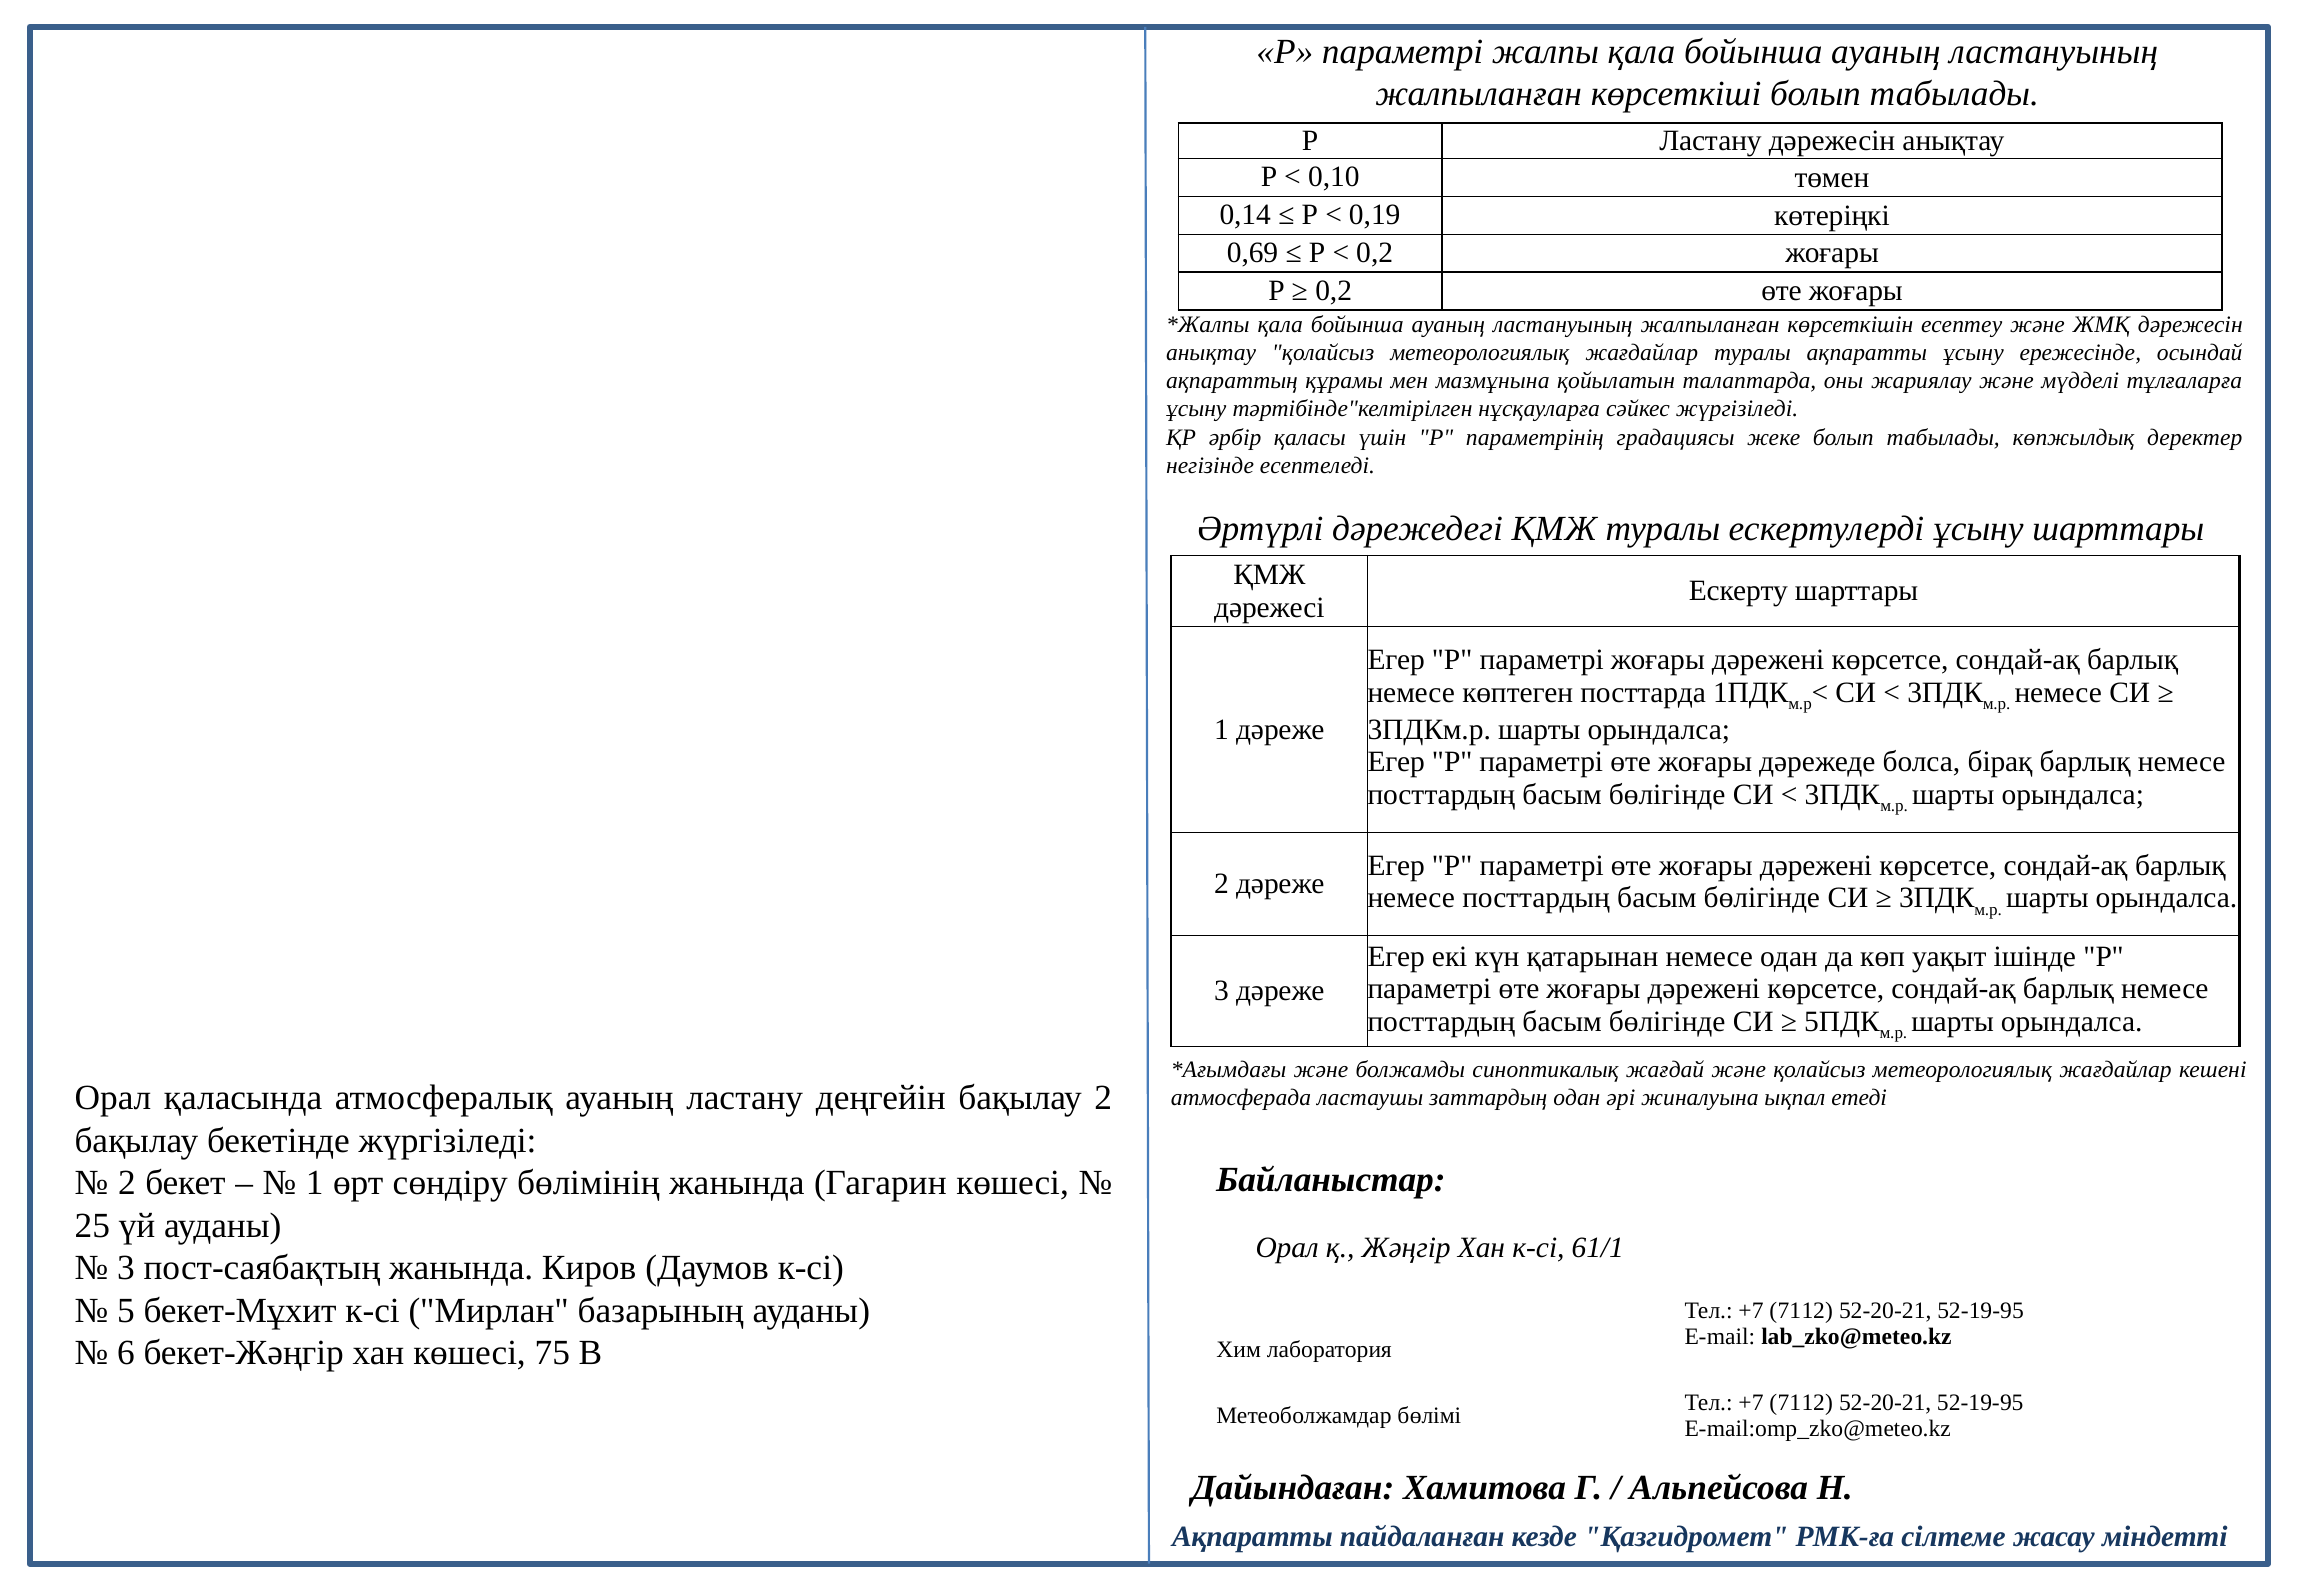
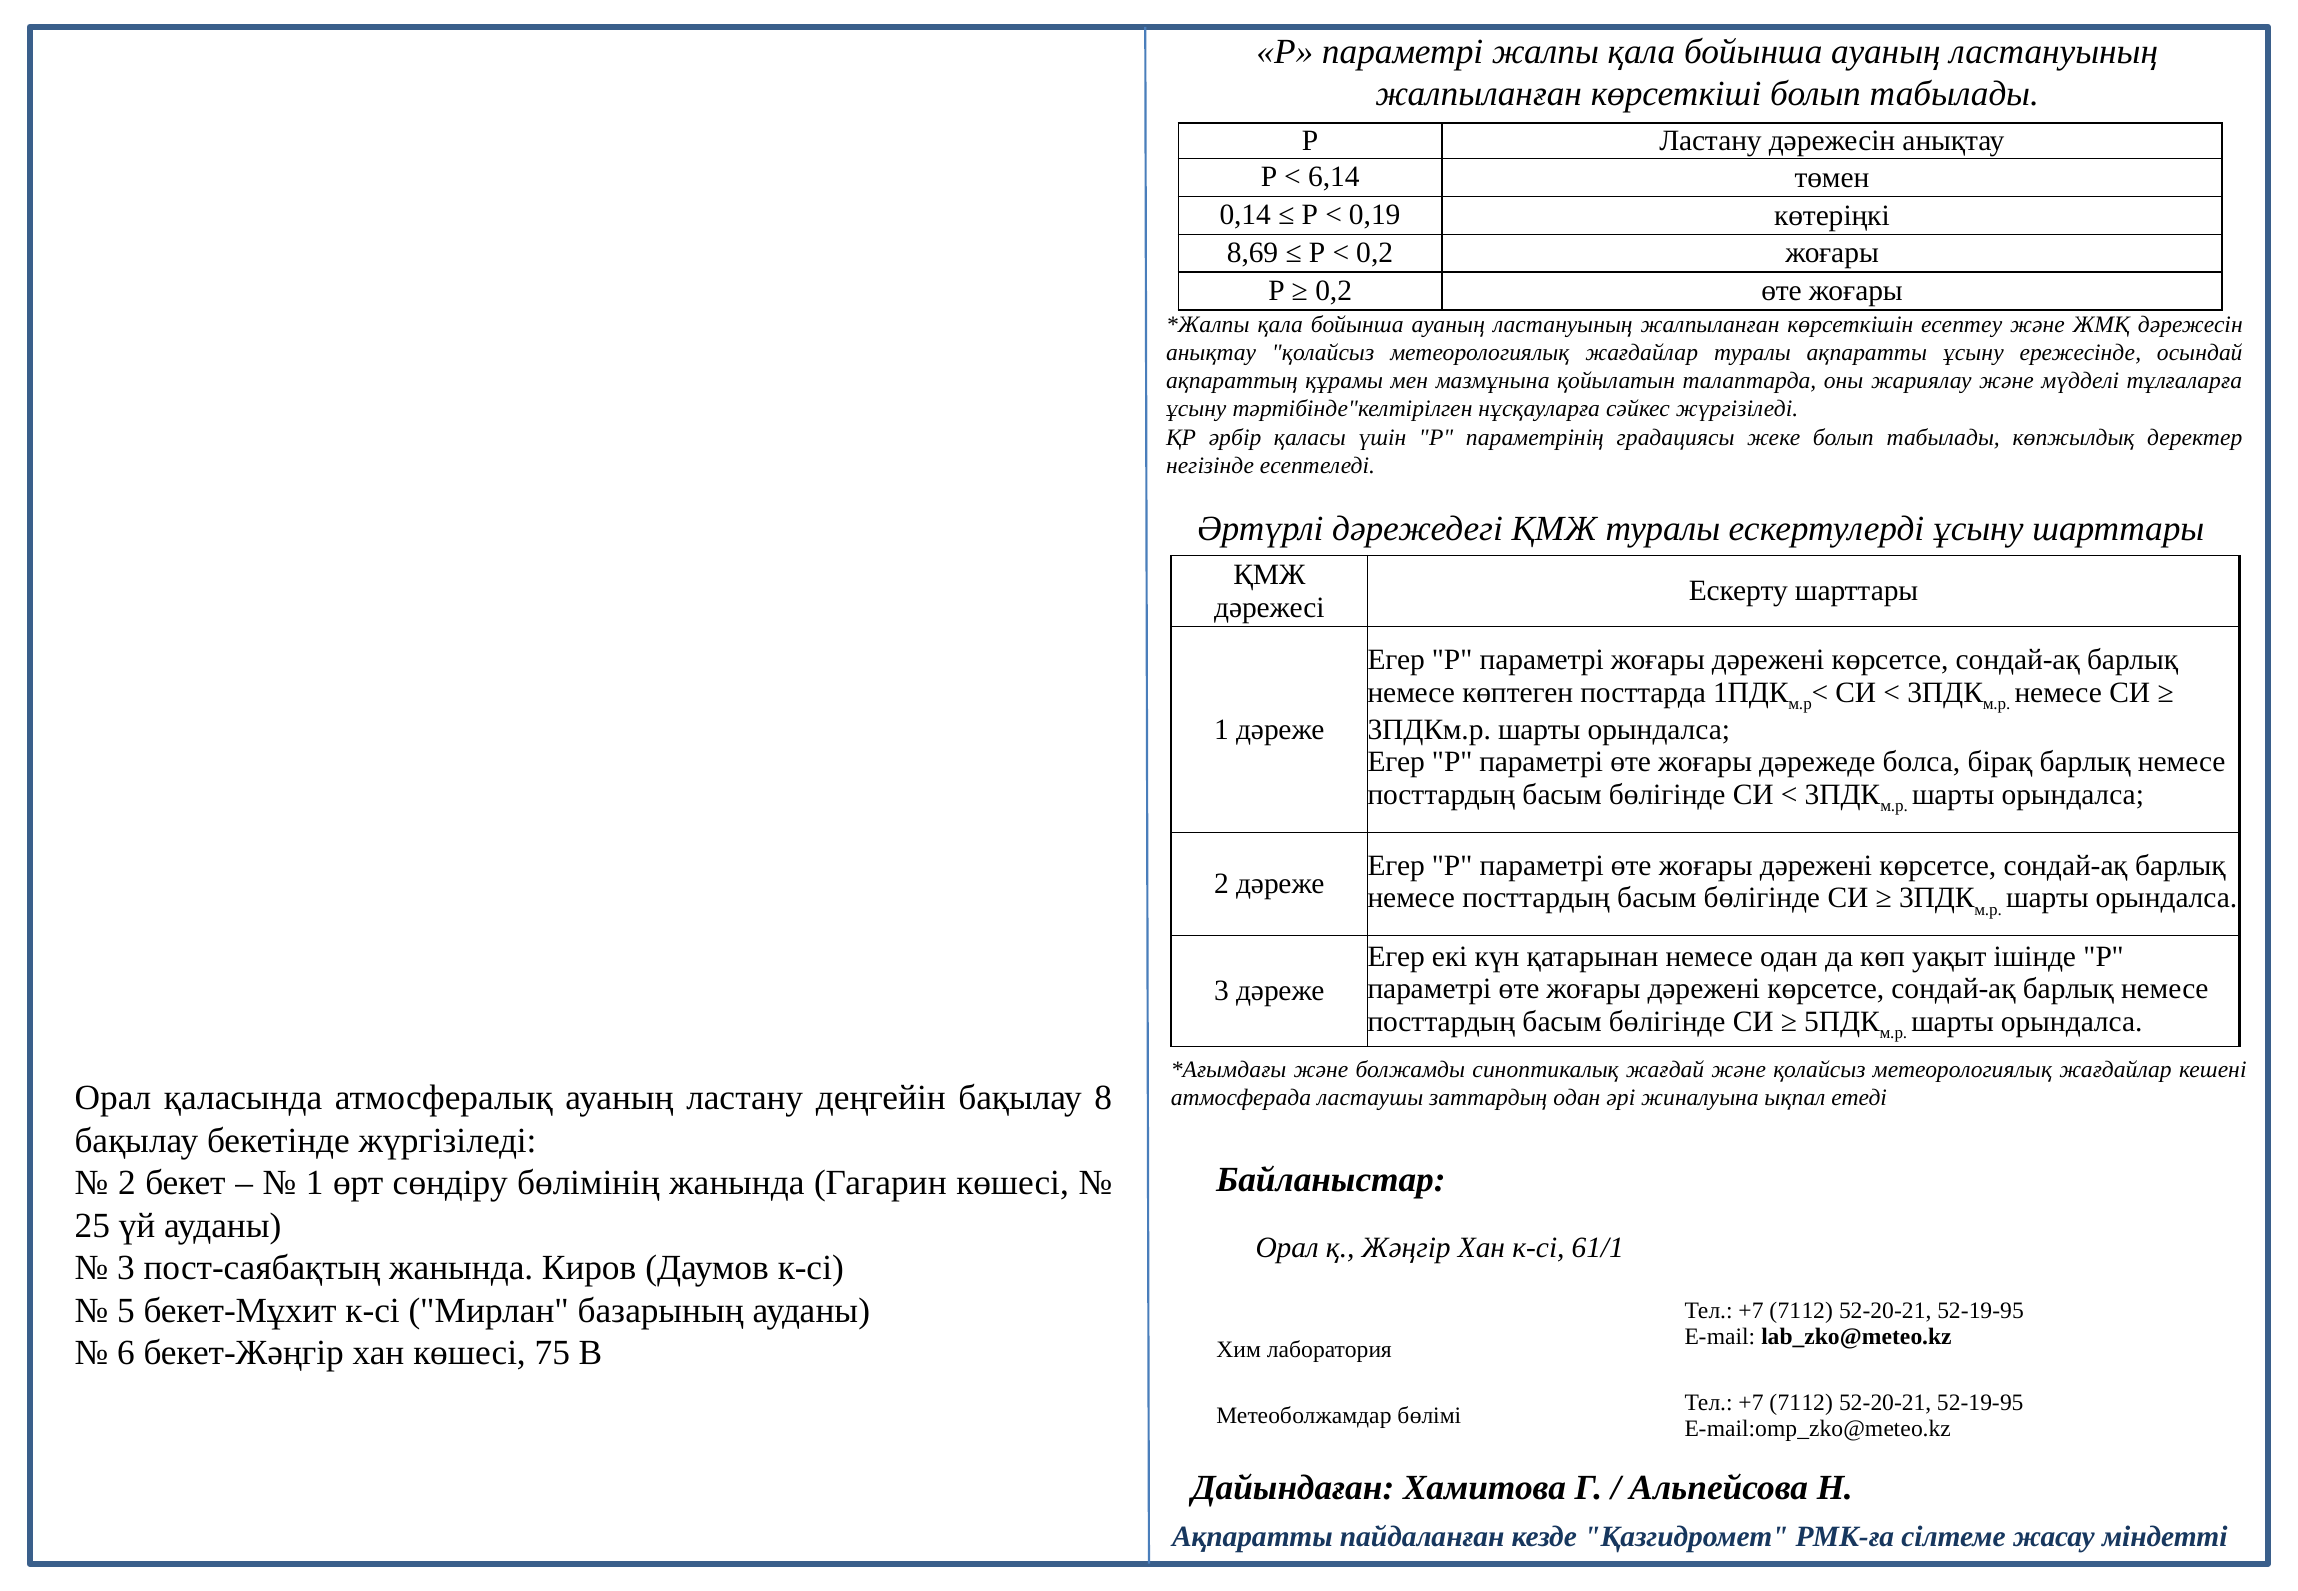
0,10: 0,10 -> 6,14 (1334, 177)
0,69: 0,69 -> 8,69 (1253, 253)
бақылау 2: 2 -> 8 (1103, 1098)
